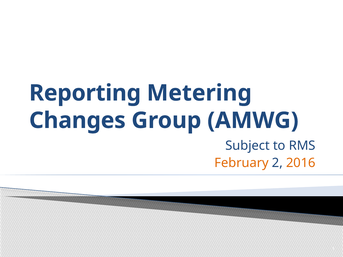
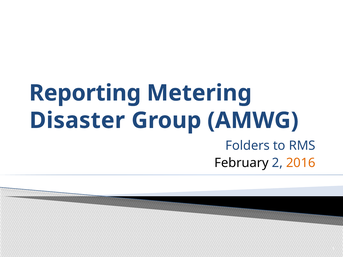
Changes: Changes -> Disaster (77, 121)
Subject: Subject -> Folders (248, 146)
February colour: orange -> black (242, 163)
